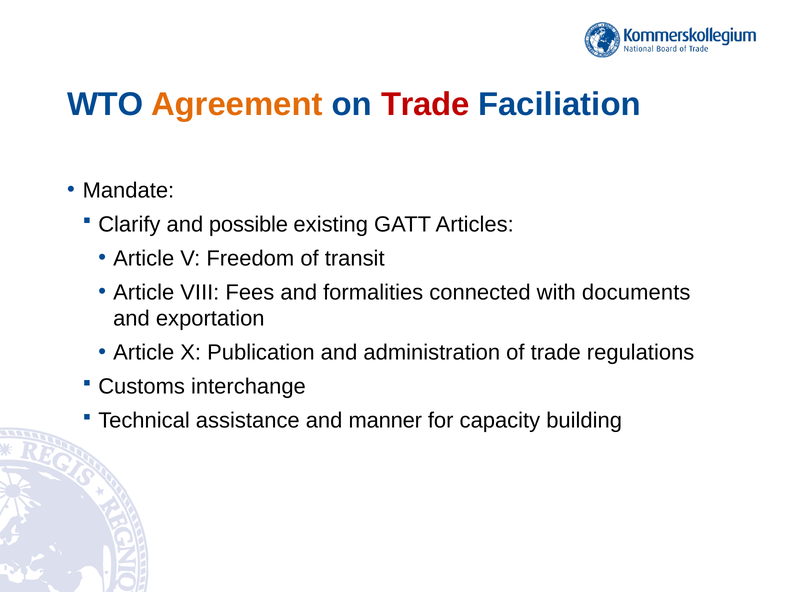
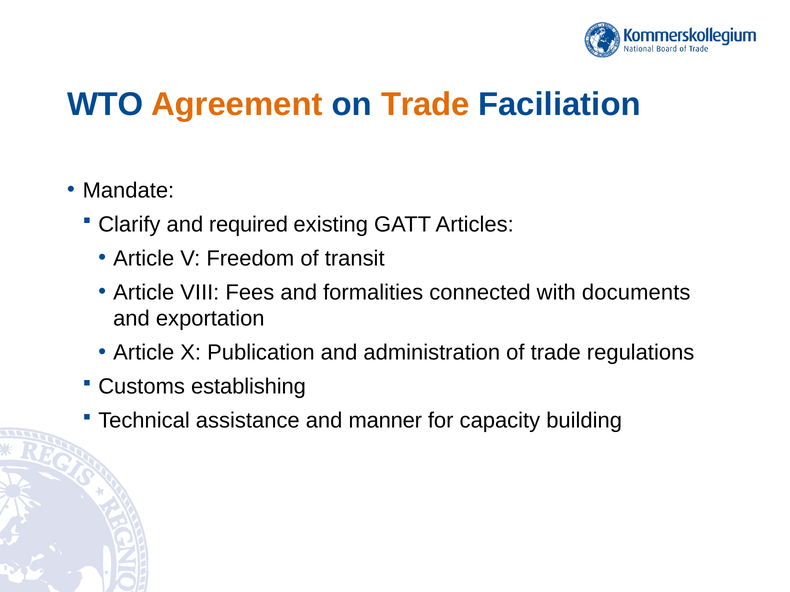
Trade colour: red -> orange (425, 104)
possible: possible -> required (248, 225)
interchange: interchange -> establishing (248, 387)
